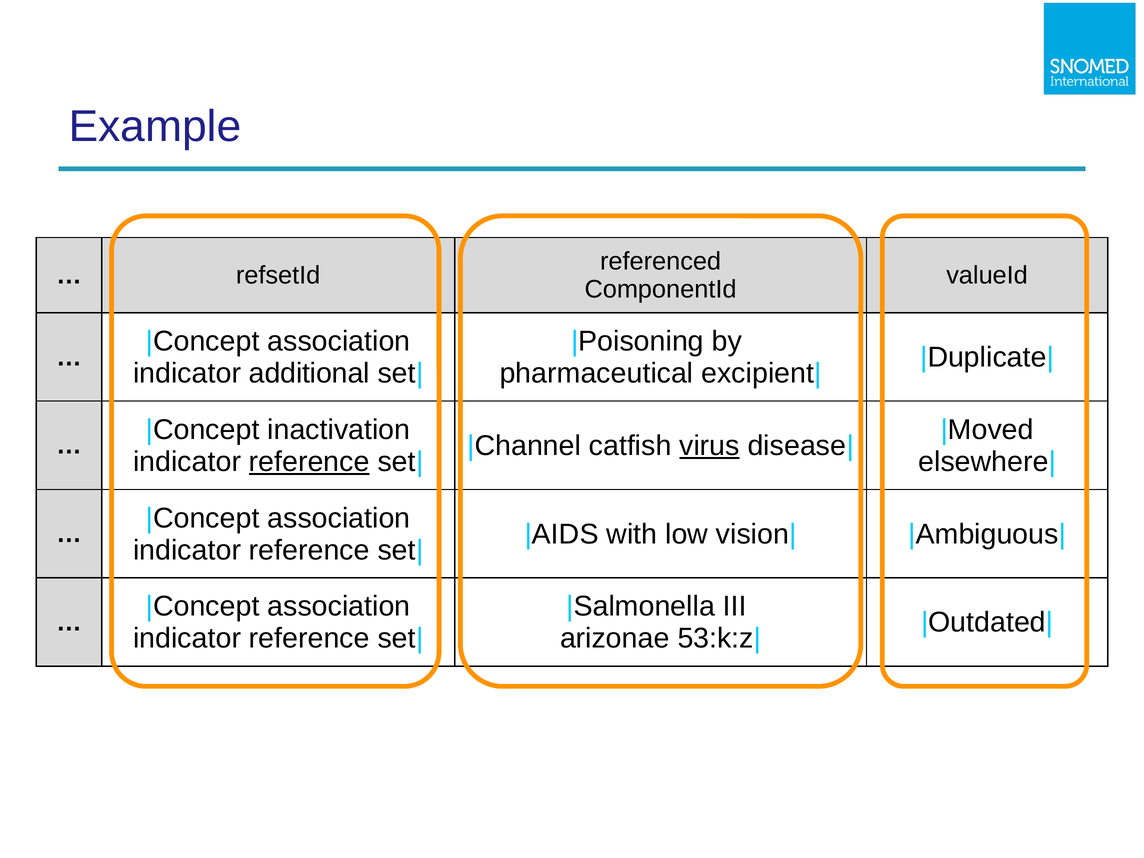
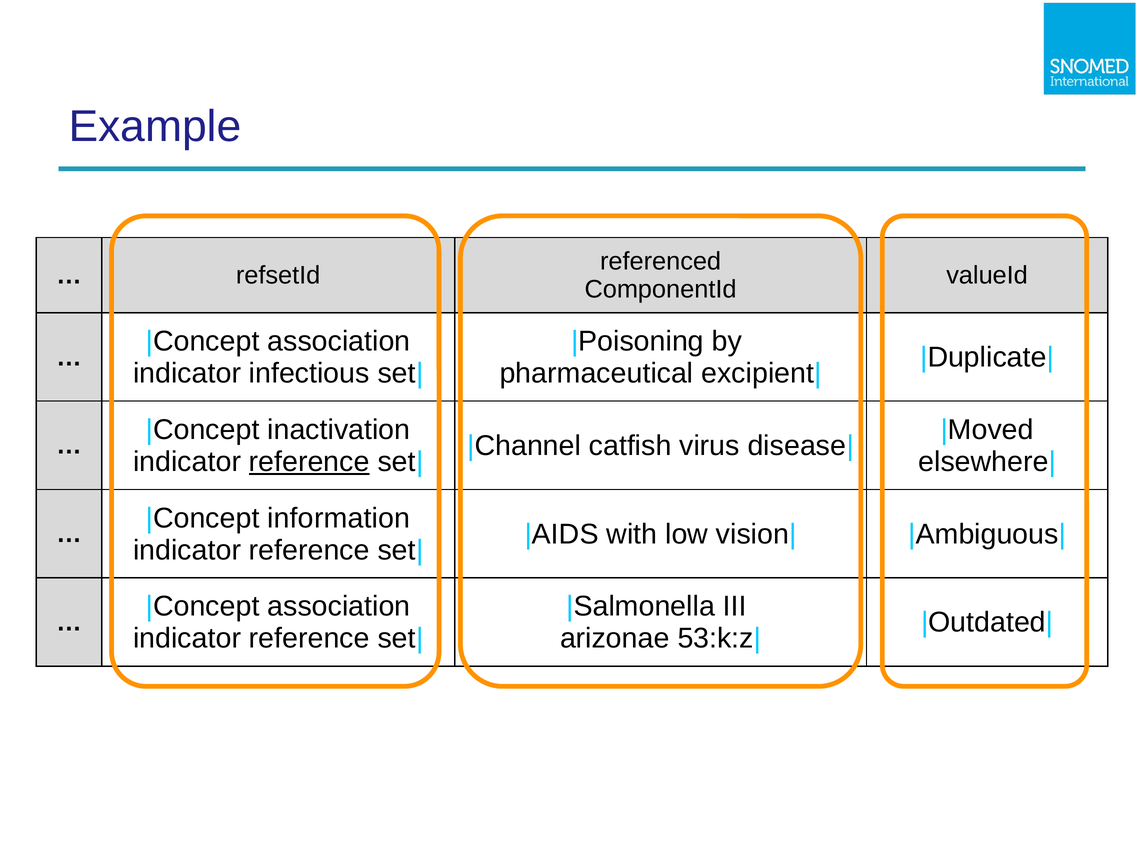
additional: additional -> infectious (309, 373)
virus underline: present -> none (710, 446)
association: association -> information (339, 518)
